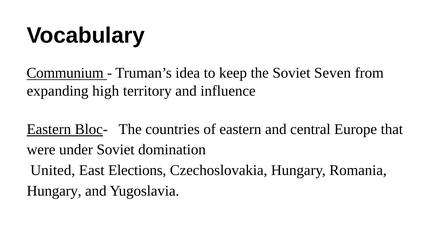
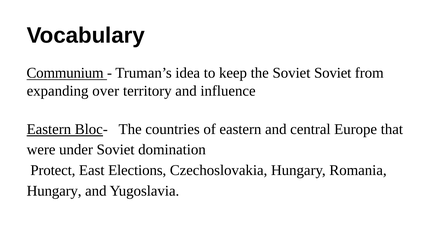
Soviet Seven: Seven -> Soviet (333, 73)
high: high -> over (106, 91)
United: United -> Protect (53, 170)
